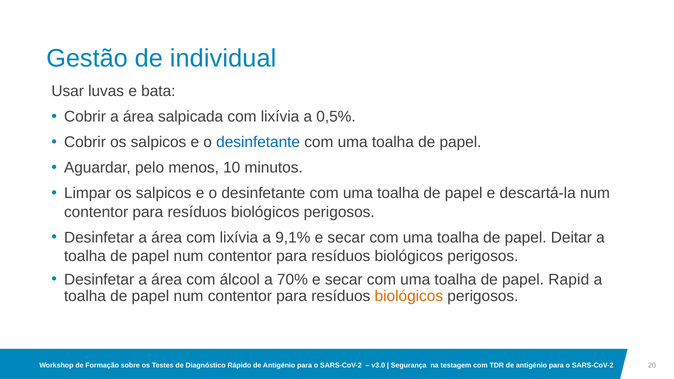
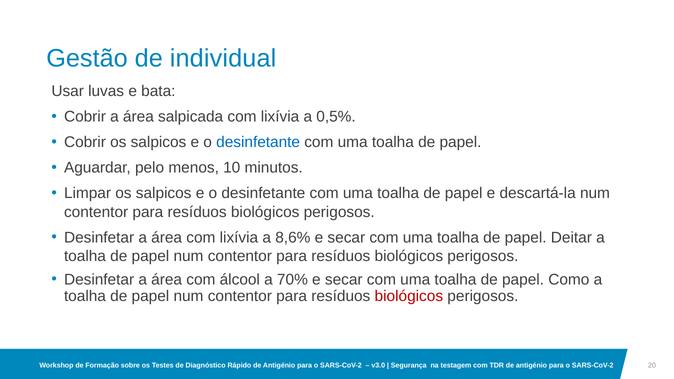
9,1%: 9,1% -> 8,6% (293, 238)
papel Rapid: Rapid -> Como (569, 280)
biológicos colour: orange -> red (409, 296)
